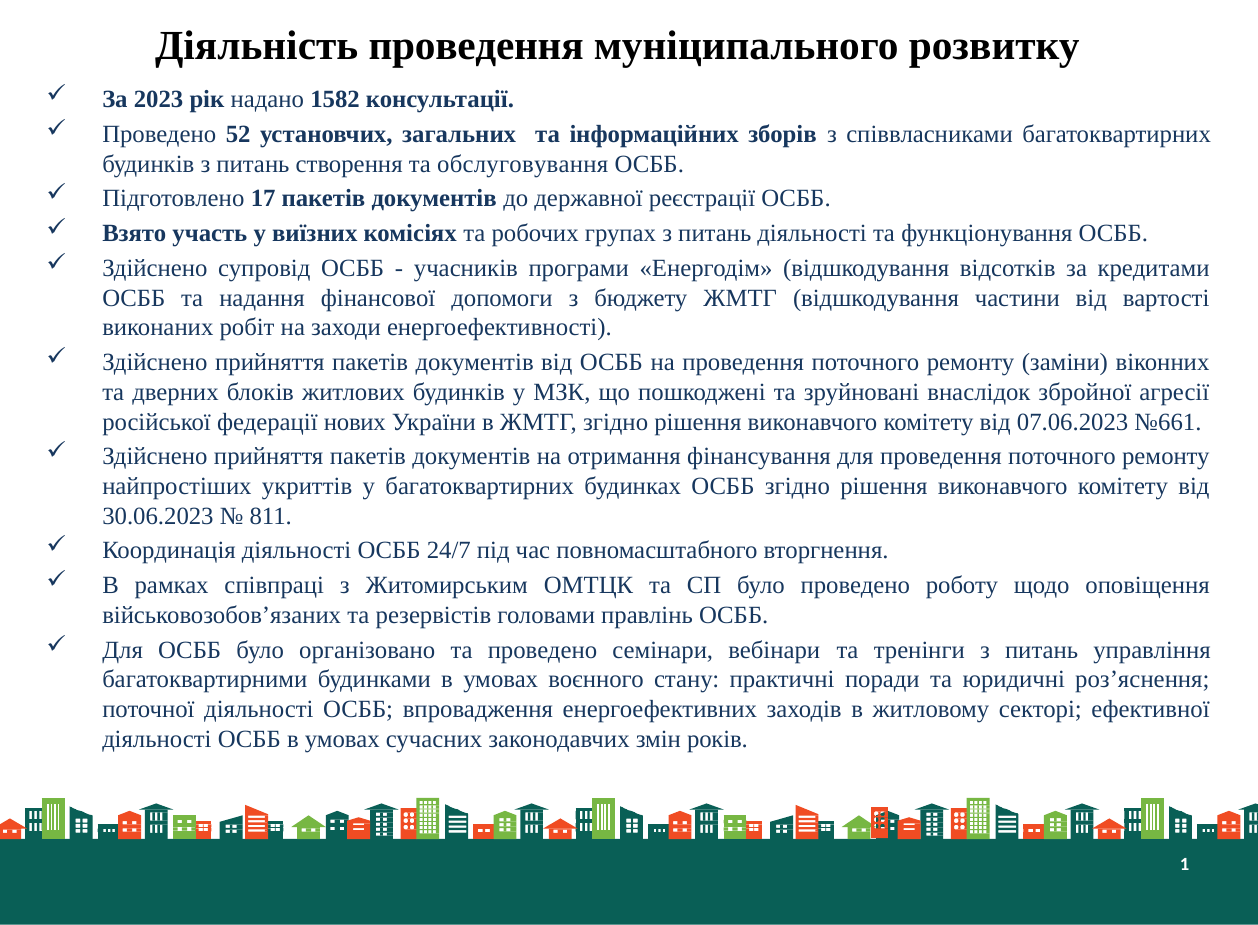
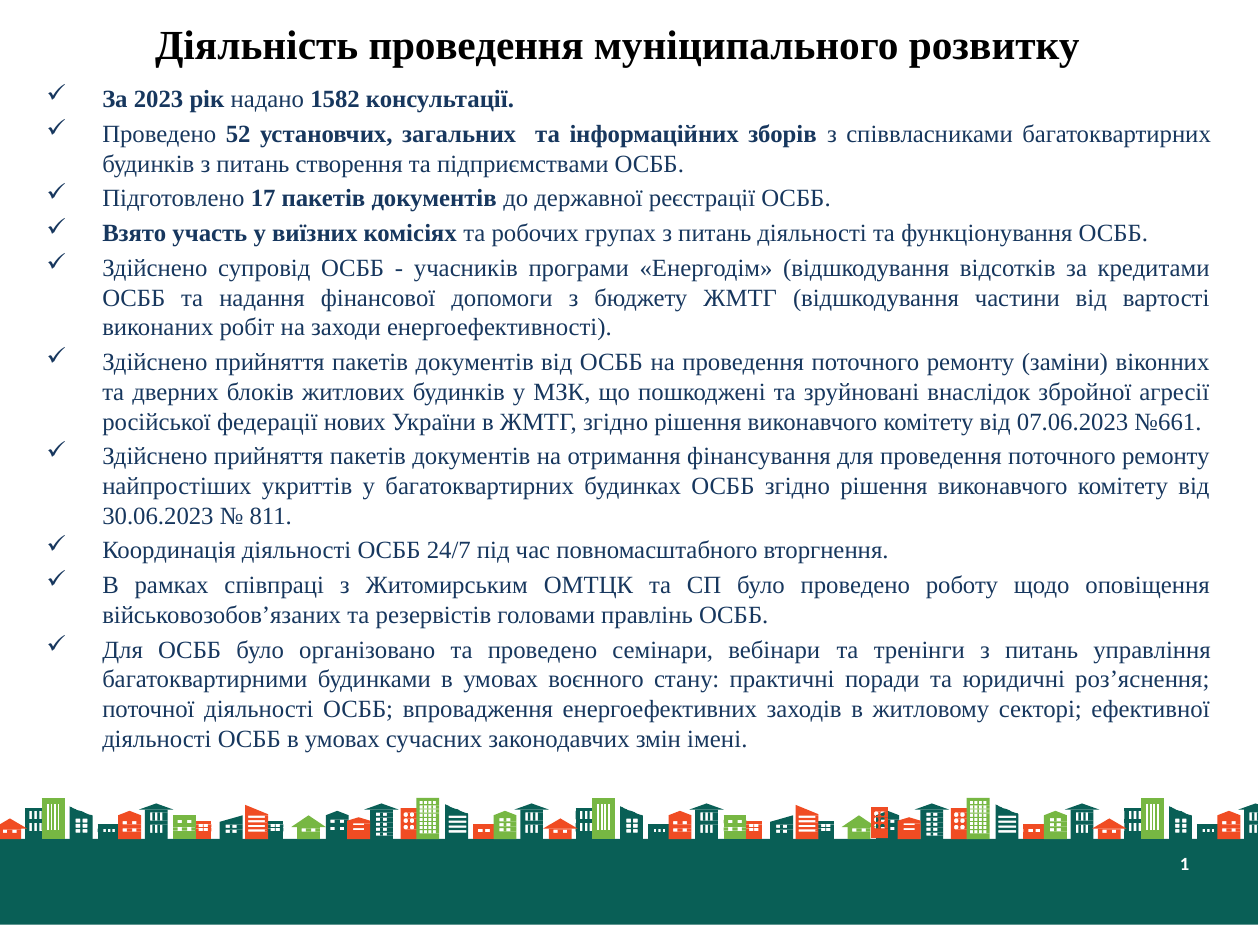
обслуговування: обслуговування -> підприємствами (523, 164)
років: років -> імені (717, 739)
